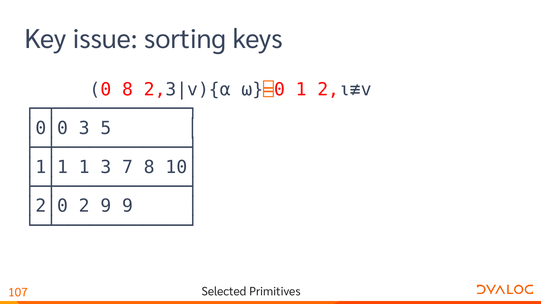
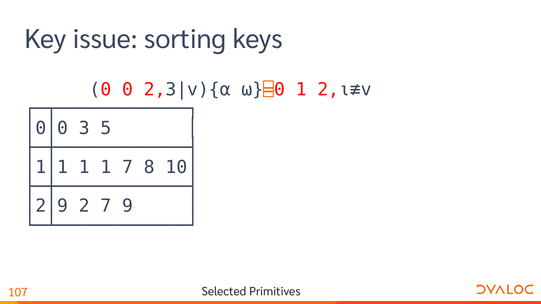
0 8: 8 -> 0 (128, 90)
1 3: 3 -> 1 (106, 167)
│2│0: │2│0 -> │2│9 (46, 206)
2 9: 9 -> 7 (106, 206)
